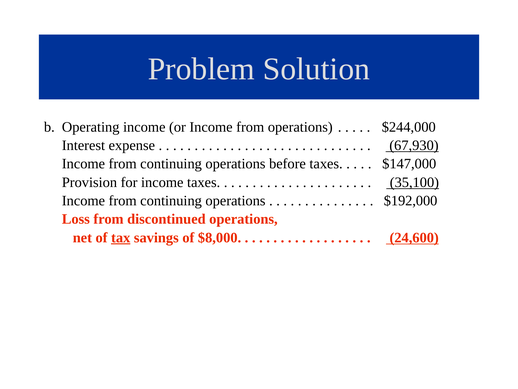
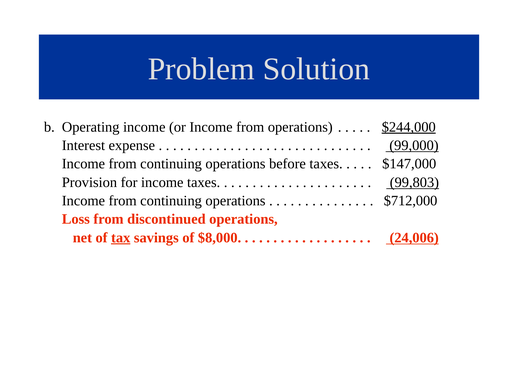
$244,000 underline: none -> present (409, 127)
67,930: 67,930 -> 99,000 (414, 145)
35,100: 35,100 -> 99,803 (414, 182)
$192,000: $192,000 -> $712,000 (411, 200)
24,600: 24,600 -> 24,006 (414, 237)
